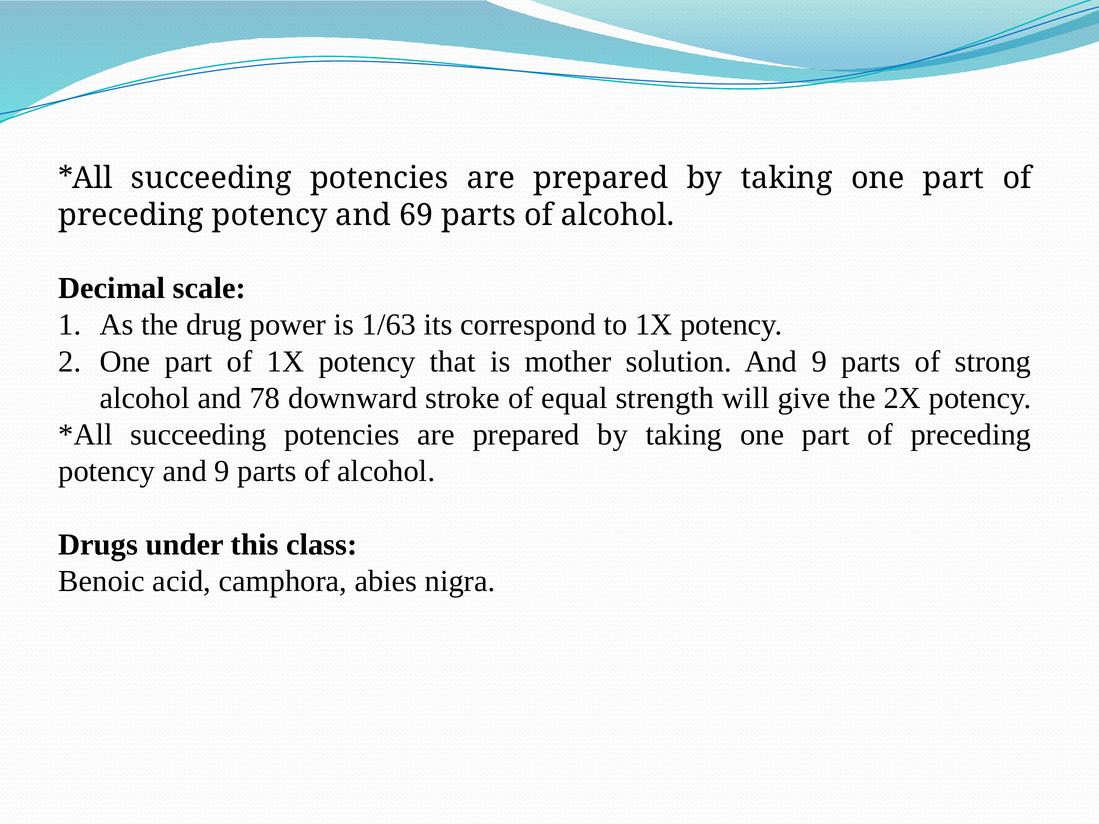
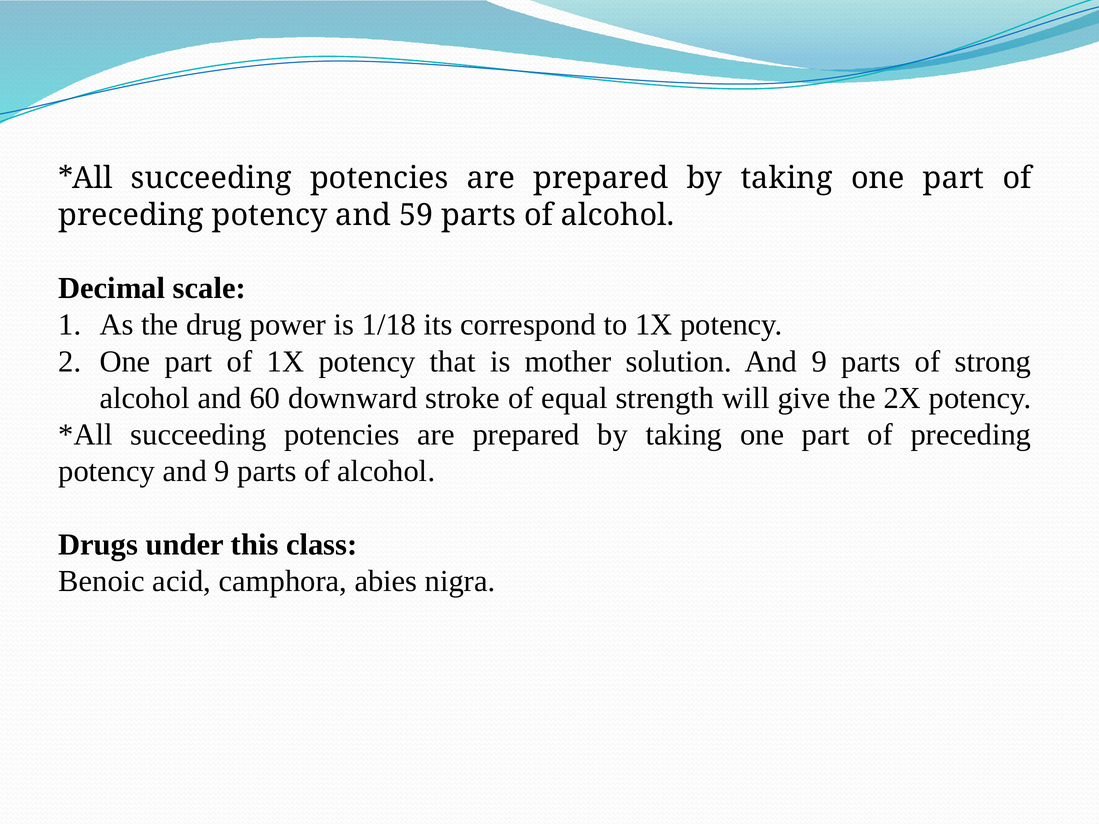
69: 69 -> 59 (416, 215)
1/63: 1/63 -> 1/18 (389, 325)
78: 78 -> 60 (265, 398)
